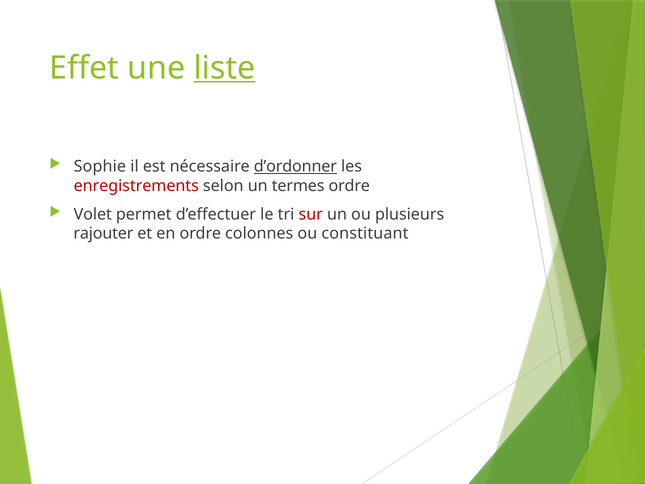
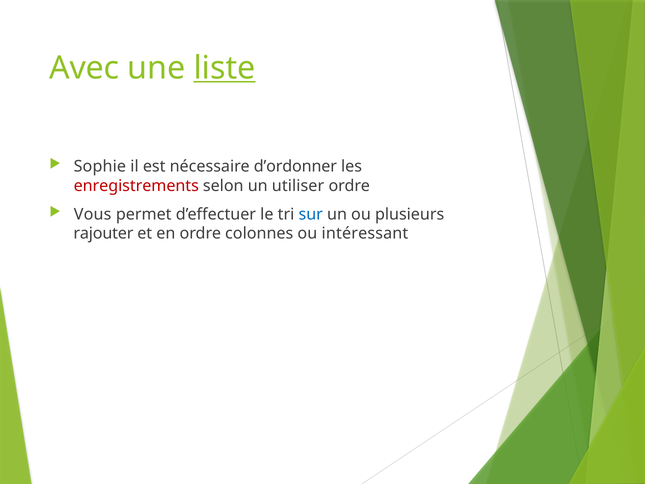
Effet: Effet -> Avec (84, 68)
d’ordonner underline: present -> none (295, 166)
termes: termes -> utiliser (298, 186)
Volet: Volet -> Vous (93, 214)
sur colour: red -> blue (311, 214)
constituant: constituant -> intéressant (365, 233)
